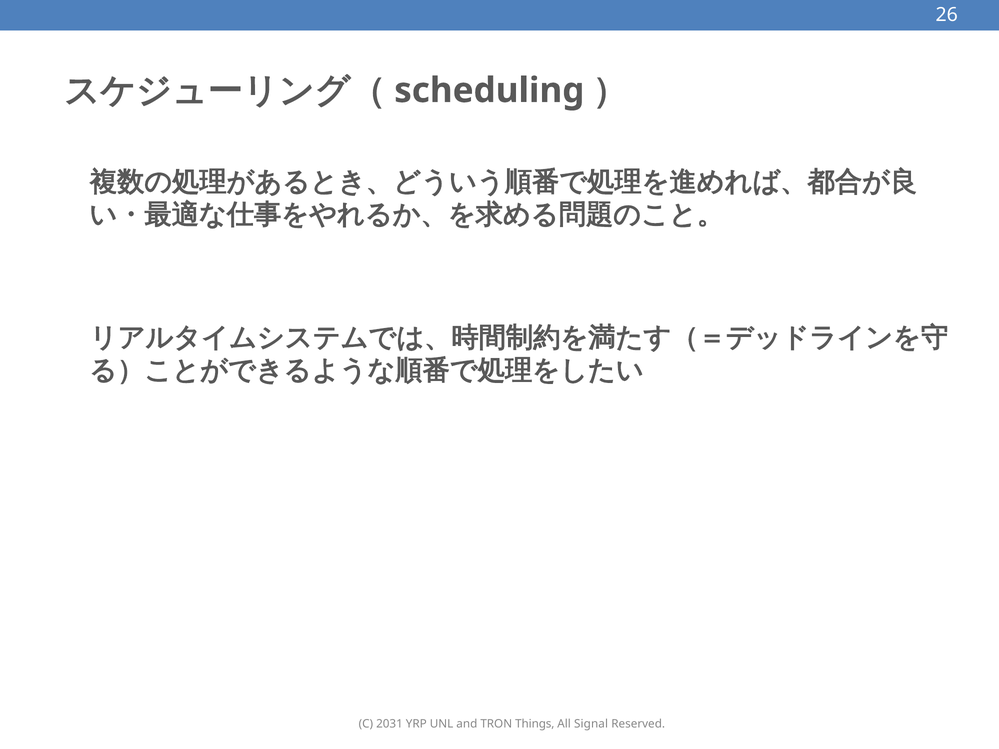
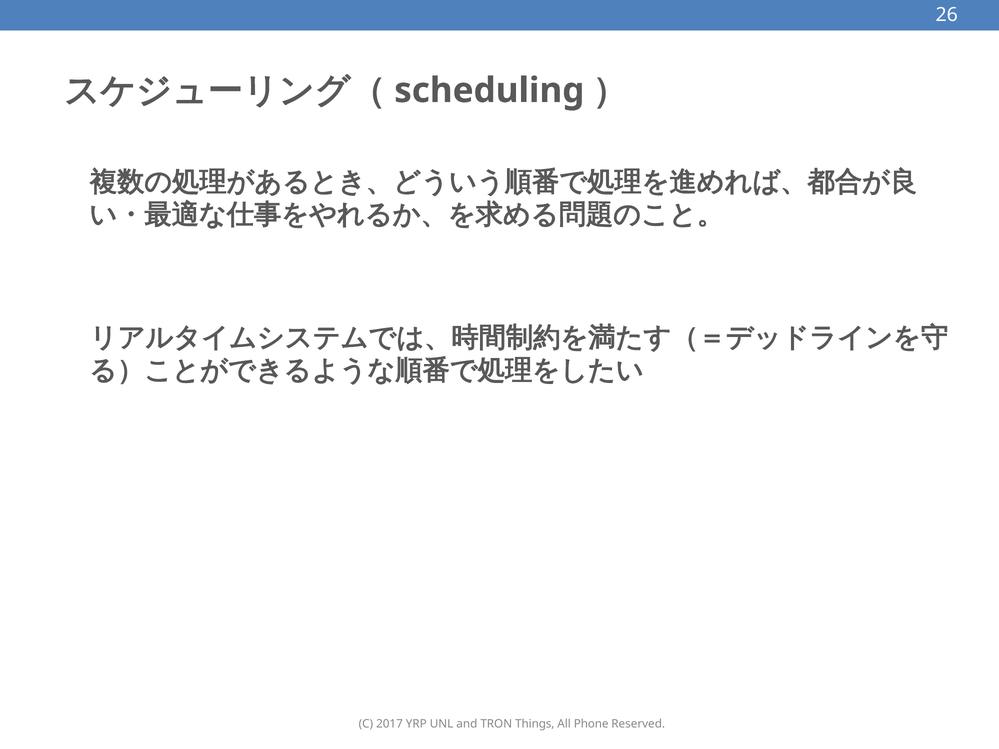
2031: 2031 -> 2017 (389, 724)
Signal: Signal -> Phone (591, 724)
